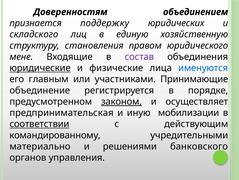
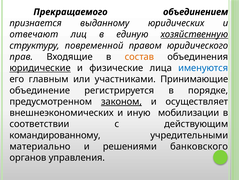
Доверенностям: Доверенностям -> Прекращаемого (70, 12)
поддержку: поддержку -> выданному (105, 23)
складского: складского -> отвечают (34, 34)
хозяйственную underline: none -> present (194, 34)
становления: становления -> повременной (94, 45)
мене: мене -> прав (21, 57)
состав colour: purple -> orange (139, 57)
предпринимательская: предпринимательская -> внешнеэкономических (62, 112)
соответствии underline: present -> none (39, 124)
